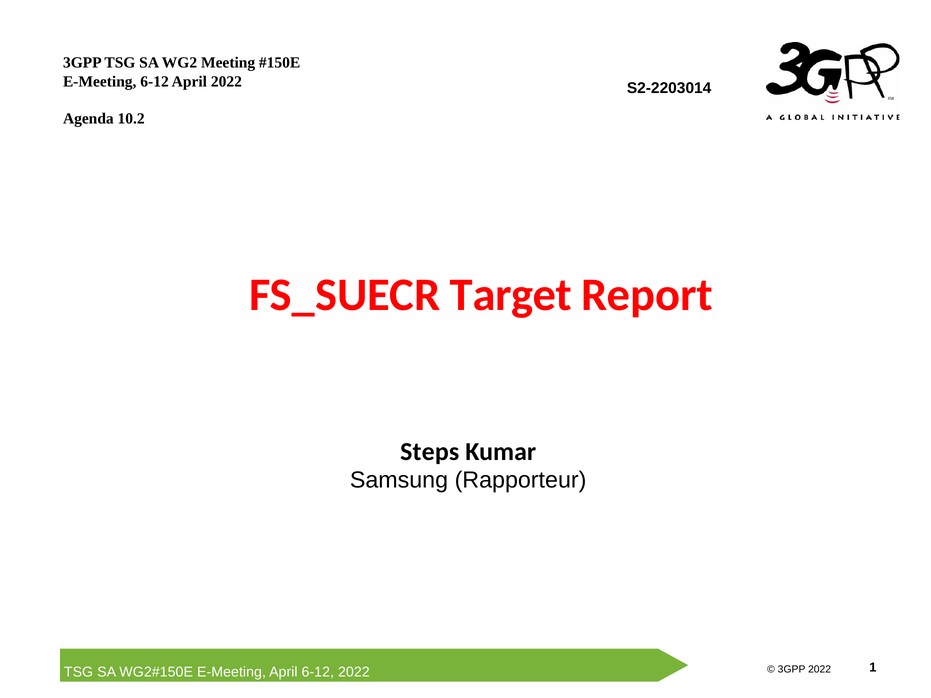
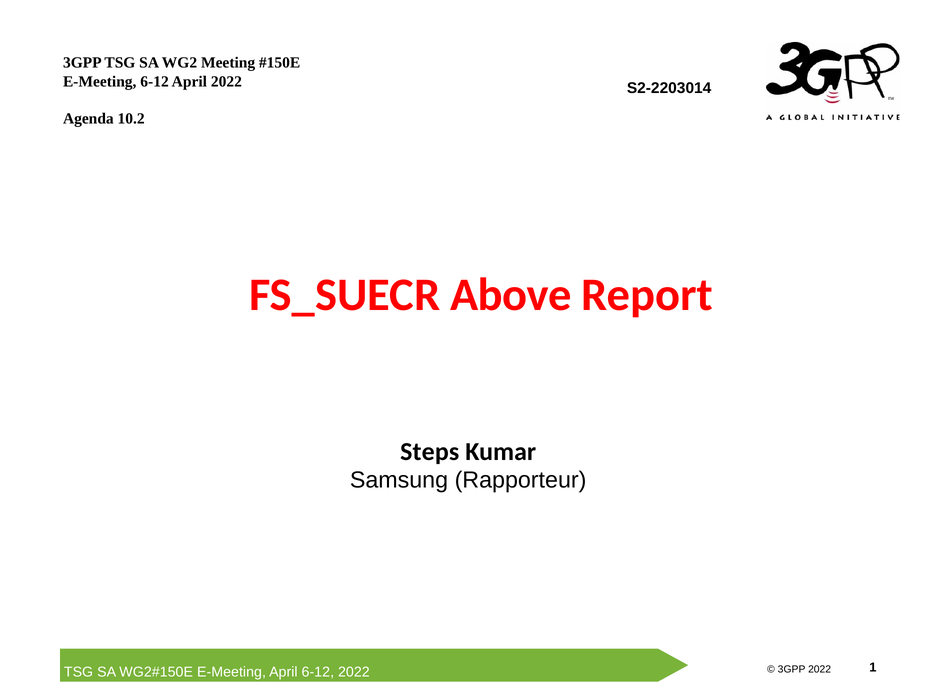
Target: Target -> Above (511, 295)
